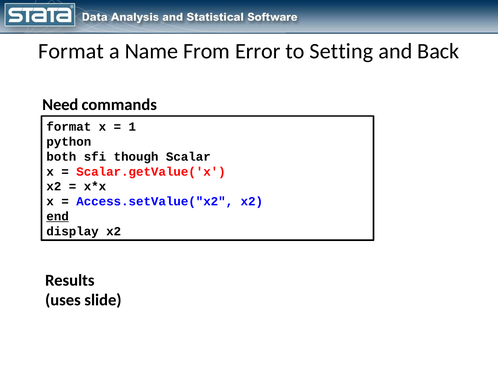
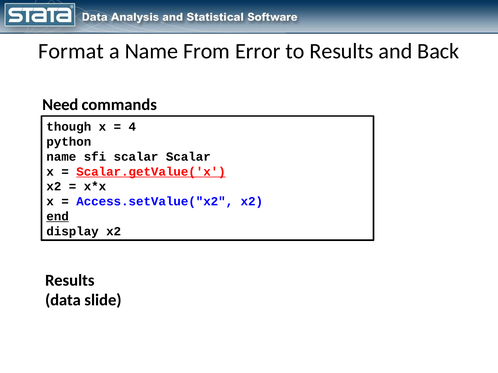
to Setting: Setting -> Results (341, 51)
format: format -> though (69, 127)
1: 1 -> 4 (132, 127)
both: both -> name (61, 157)
sfi though: though -> scalar (136, 157)
Scalar.getValue('x underline: none -> present (151, 172)
uses: uses -> data (63, 301)
